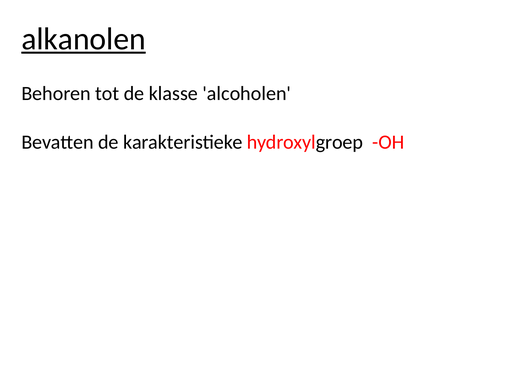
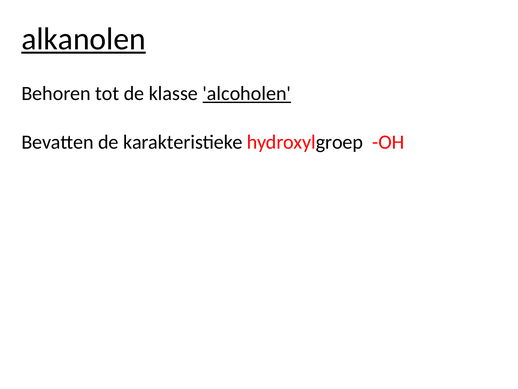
alcoholen underline: none -> present (247, 93)
